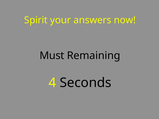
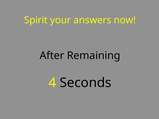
Must: Must -> After (52, 56)
